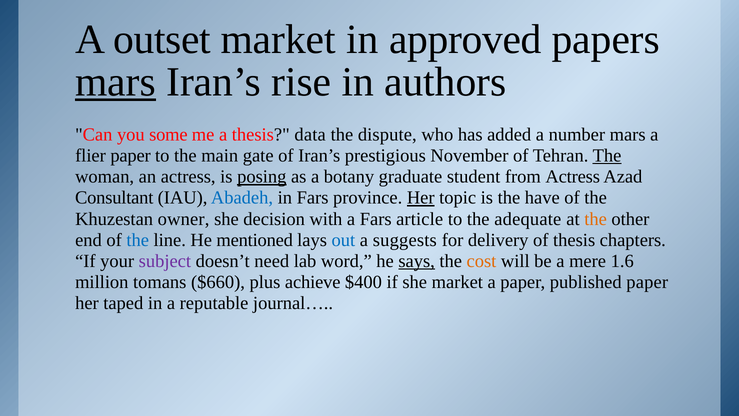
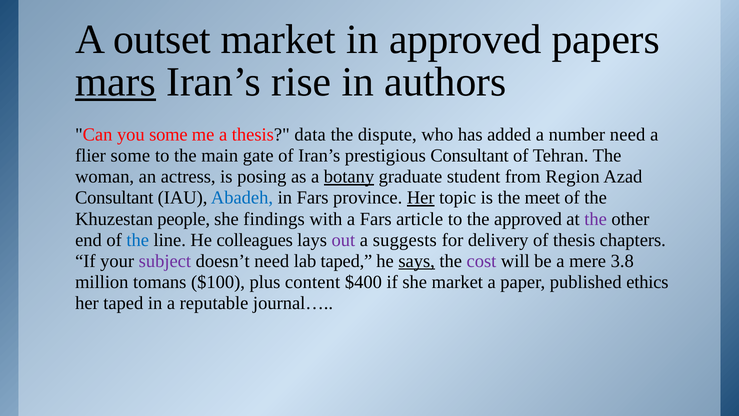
number mars: mars -> need (628, 135)
flier paper: paper -> some (130, 156)
prestigious November: November -> Consultant (470, 156)
The underline: present -> none (607, 156)
posing underline: present -> none (262, 177)
botany underline: none -> present (349, 177)
from Actress: Actress -> Region (573, 177)
have: have -> meet (542, 198)
owner: owner -> people (184, 219)
decision: decision -> findings (274, 219)
the adequate: adequate -> approved (528, 219)
the colour: orange -> purple (596, 219)
mentioned: mentioned -> colleagues (255, 240)
out colour: blue -> purple (343, 240)
lab word: word -> taped (346, 261)
cost colour: orange -> purple (481, 261)
1.6: 1.6 -> 3.8 (622, 261)
$660: $660 -> $100 (218, 282)
achieve: achieve -> content (313, 282)
published paper: paper -> ethics (647, 282)
